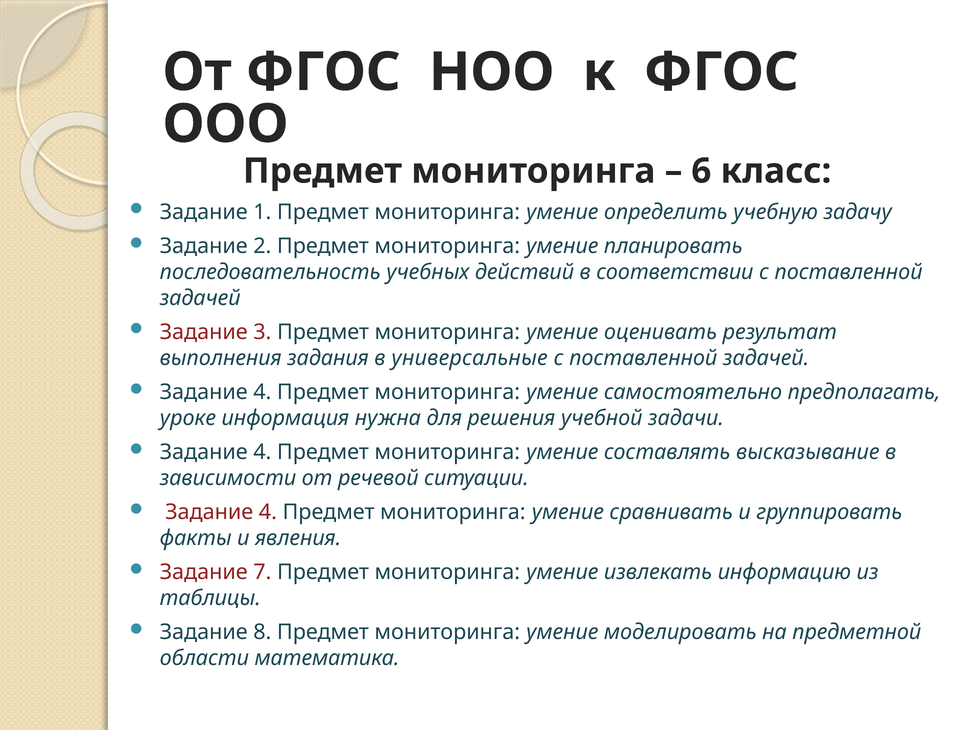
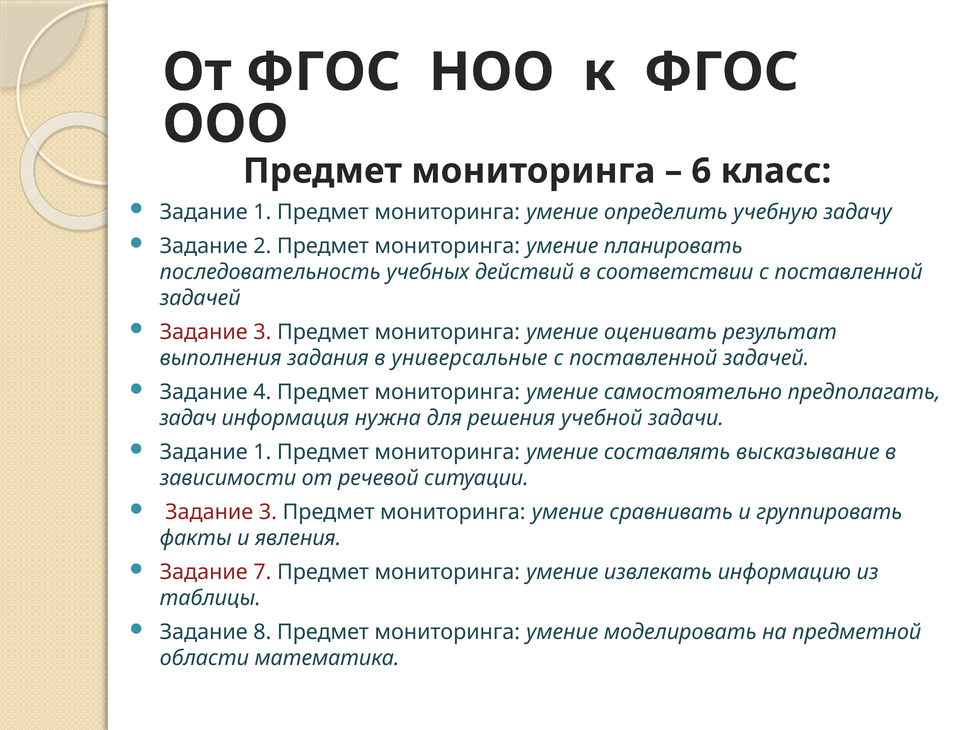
уроке: уроке -> задач (188, 419)
4: 4 -> 1 (262, 453)
4: 4 -> 3 (268, 513)
